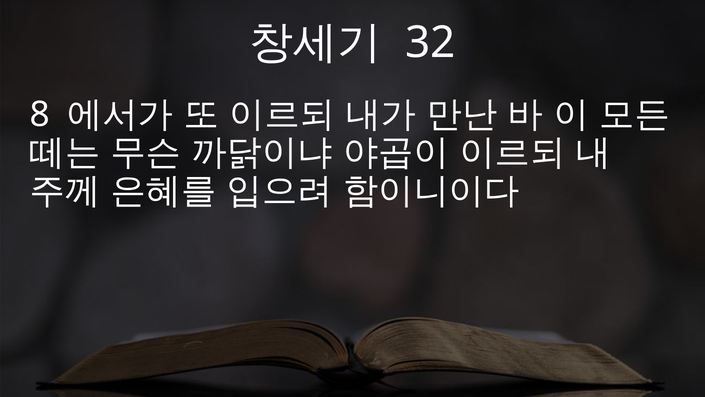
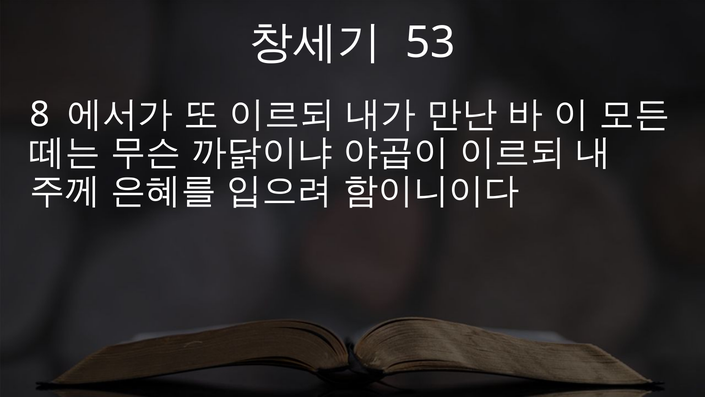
32: 32 -> 53 (430, 42)
